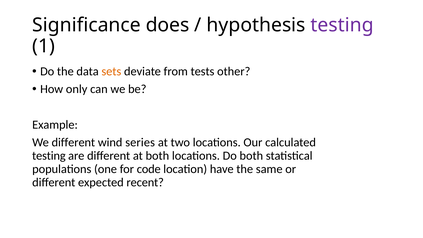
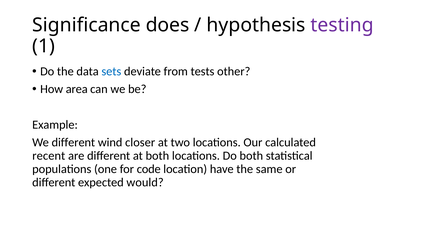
sets colour: orange -> blue (111, 71)
only: only -> area (77, 89)
series: series -> closer (140, 142)
testing: testing -> recent (49, 156)
recent: recent -> would (145, 182)
